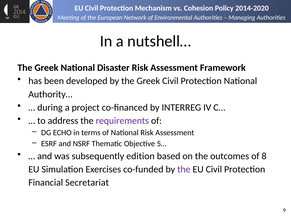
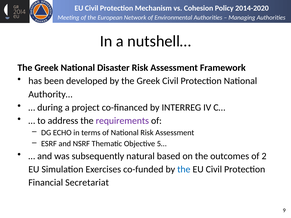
edition: edition -> natural (141, 156)
8: 8 -> 2 (264, 156)
the colour: purple -> blue (184, 169)
